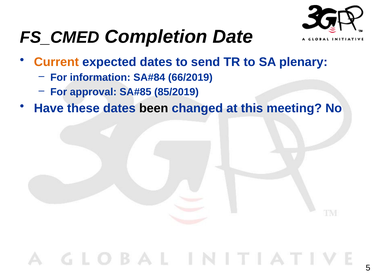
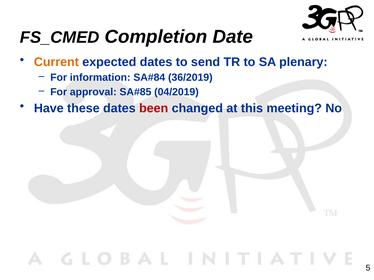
66/2019: 66/2019 -> 36/2019 (190, 78)
85/2019: 85/2019 -> 04/2019 (176, 92)
been colour: black -> red (154, 109)
